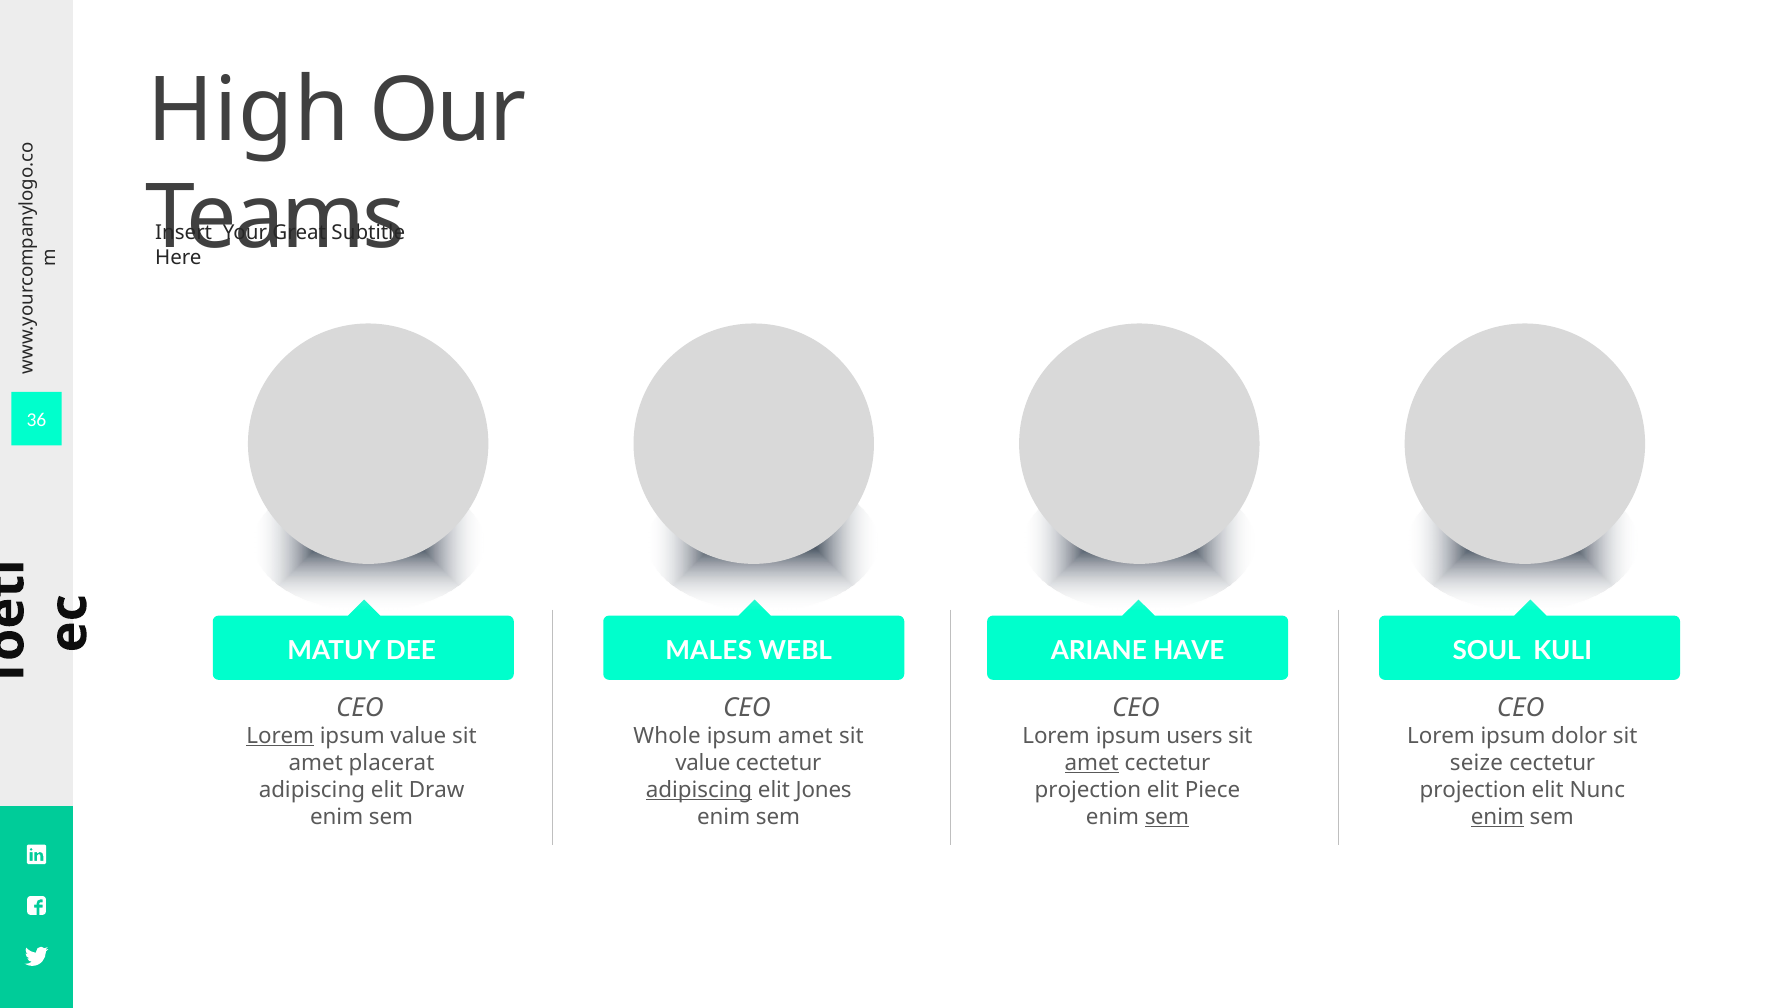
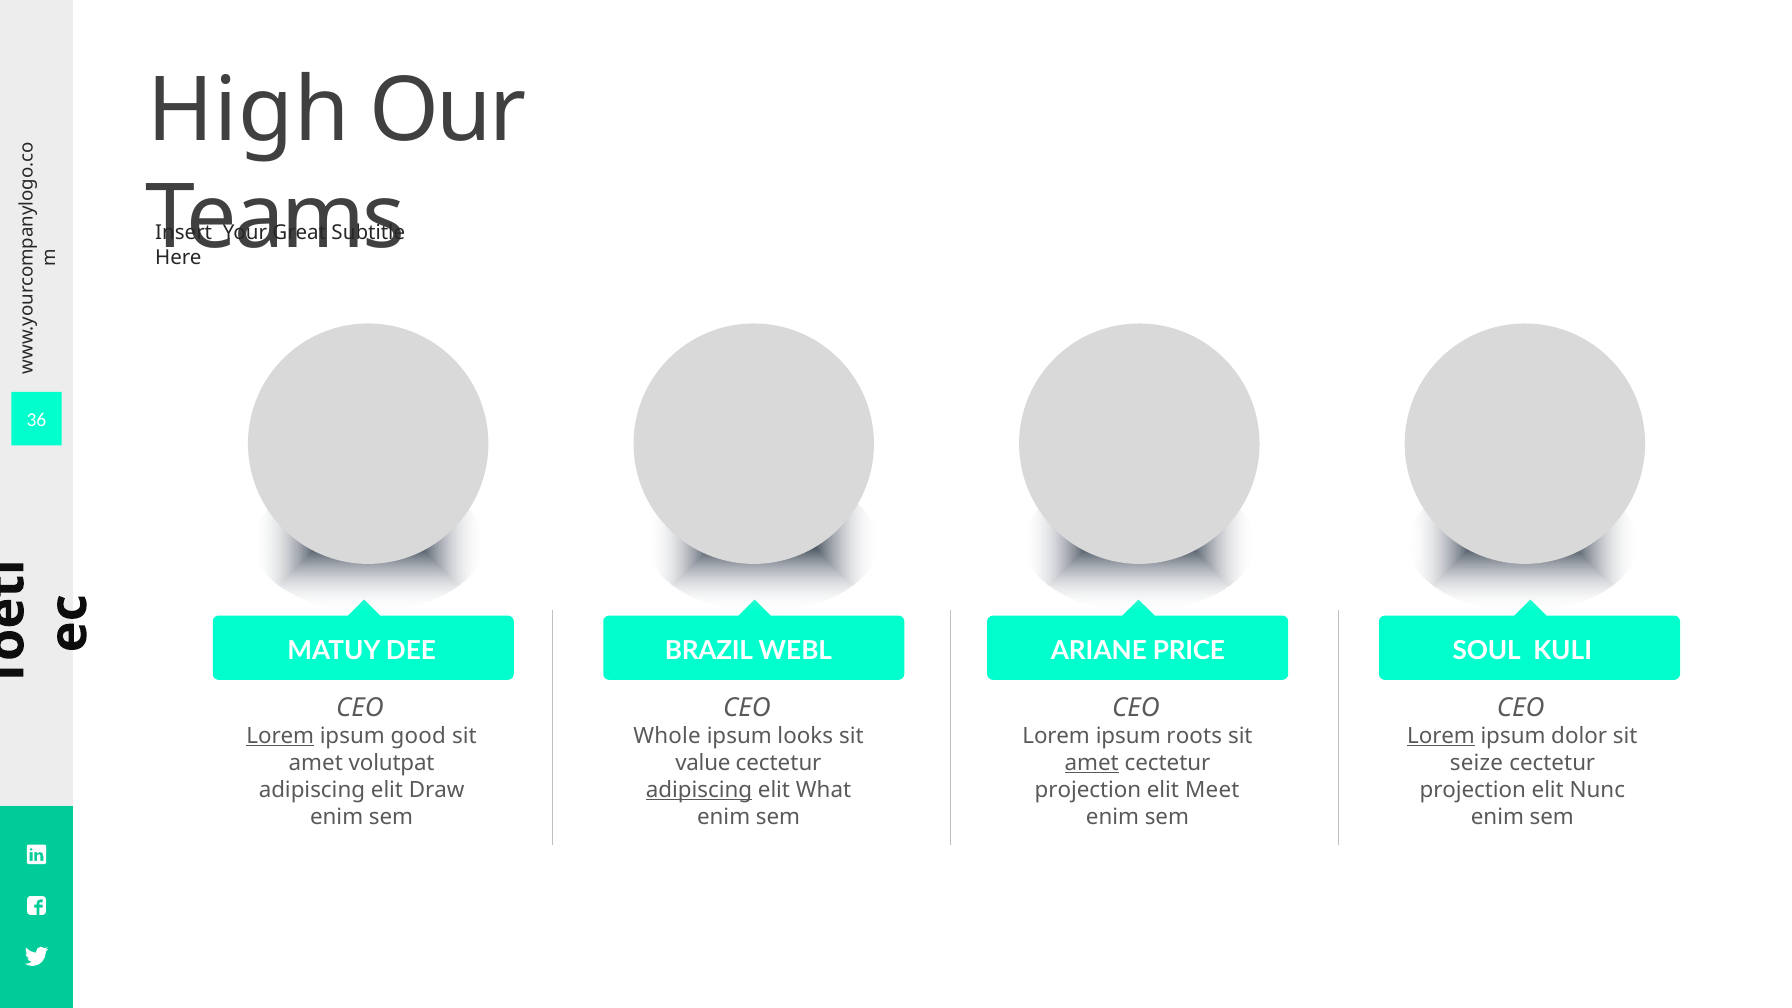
MALES: MALES -> BRAZIL (709, 651)
HAVE: HAVE -> PRICE (1189, 651)
ipsum value: value -> good (418, 736)
ipsum amet: amet -> looks (805, 736)
users: users -> roots (1194, 736)
Lorem underline: none -> present (1441, 736)
placerat: placerat -> volutpat (392, 763)
Jones: Jones -> What (824, 790)
Piece: Piece -> Meet (1212, 790)
sem underline: present -> none (1167, 817)
enim underline: present -> none (1497, 817)
